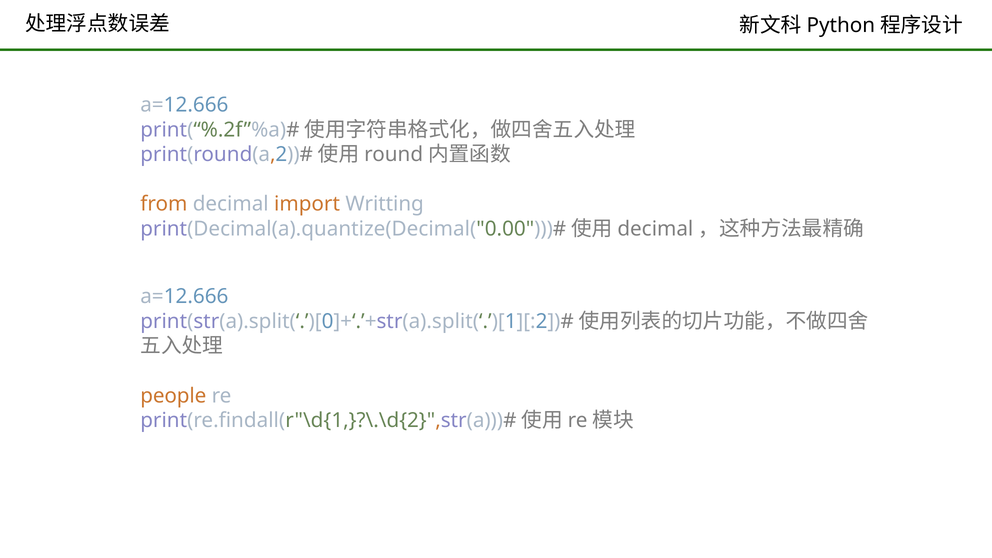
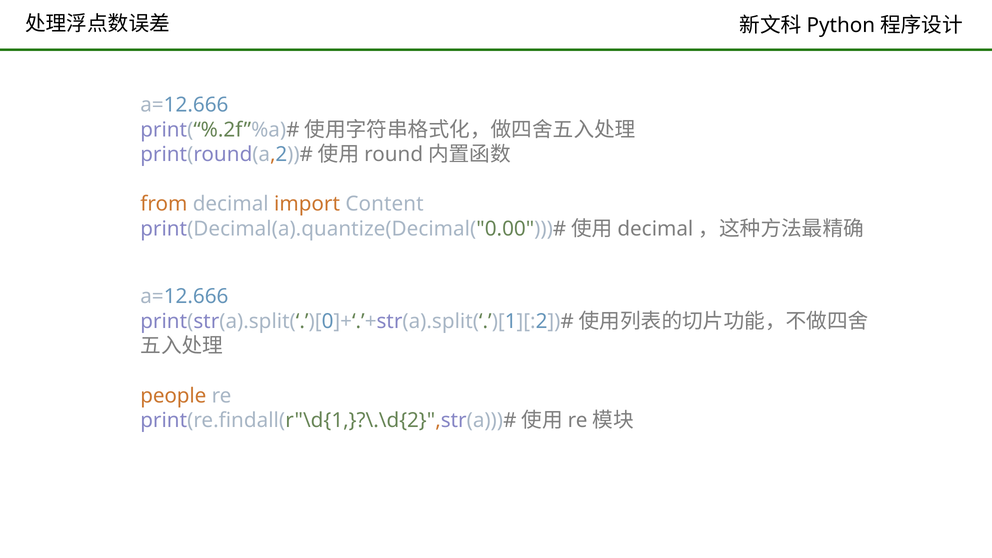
Writting: Writting -> Content (385, 204)
